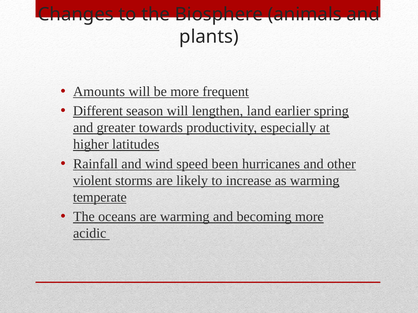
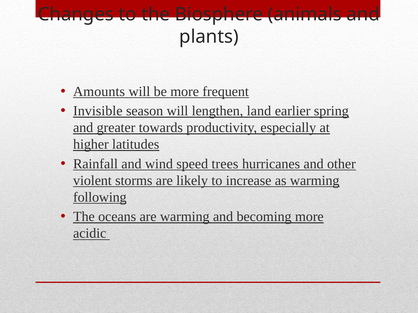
Different: Different -> Invisible (98, 111)
been: been -> trees (225, 164)
temperate: temperate -> following (100, 198)
